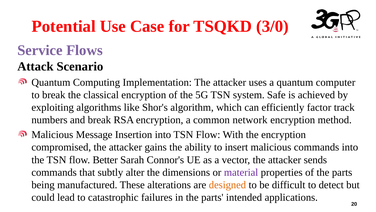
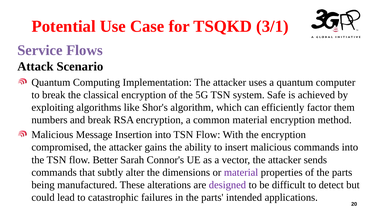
3/0: 3/0 -> 3/1 (272, 26)
track: track -> them (344, 107)
common network: network -> material (250, 120)
designed colour: orange -> purple (227, 185)
